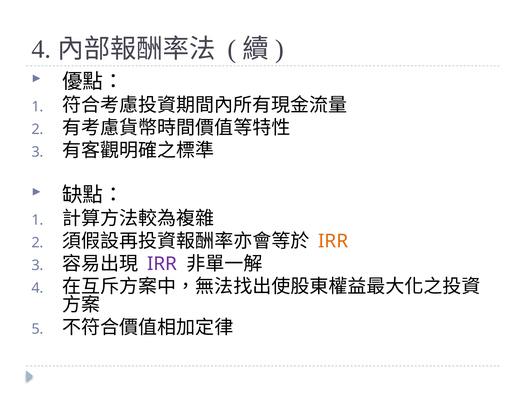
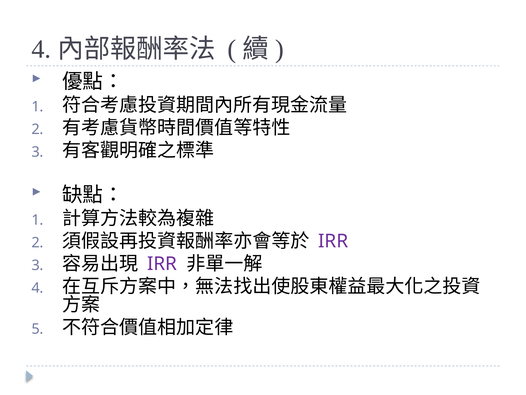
IRR colour: orange -> purple (333, 241)
